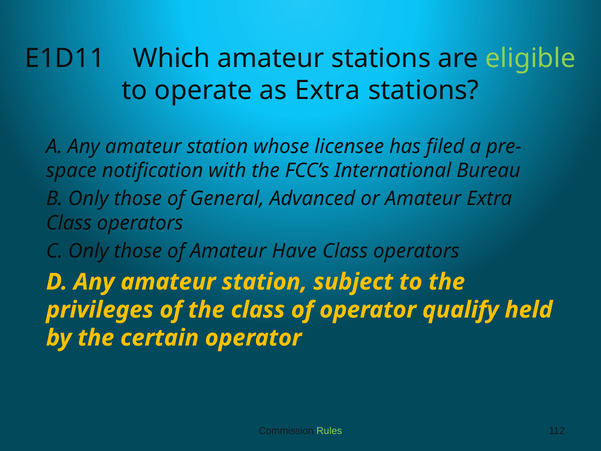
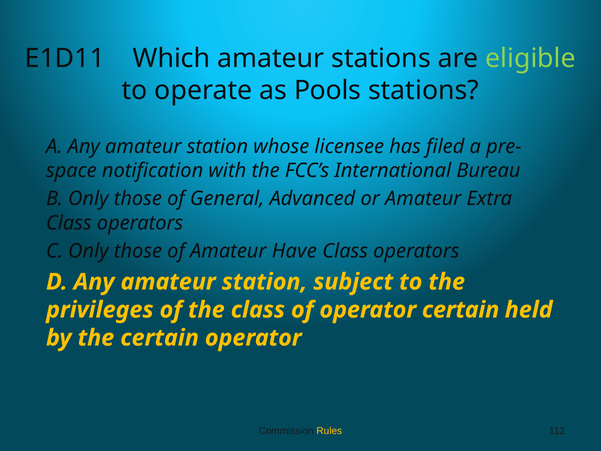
as Extra: Extra -> Pools (328, 91)
operator qualify: qualify -> certain (461, 310)
Rules colour: light green -> yellow (329, 430)
